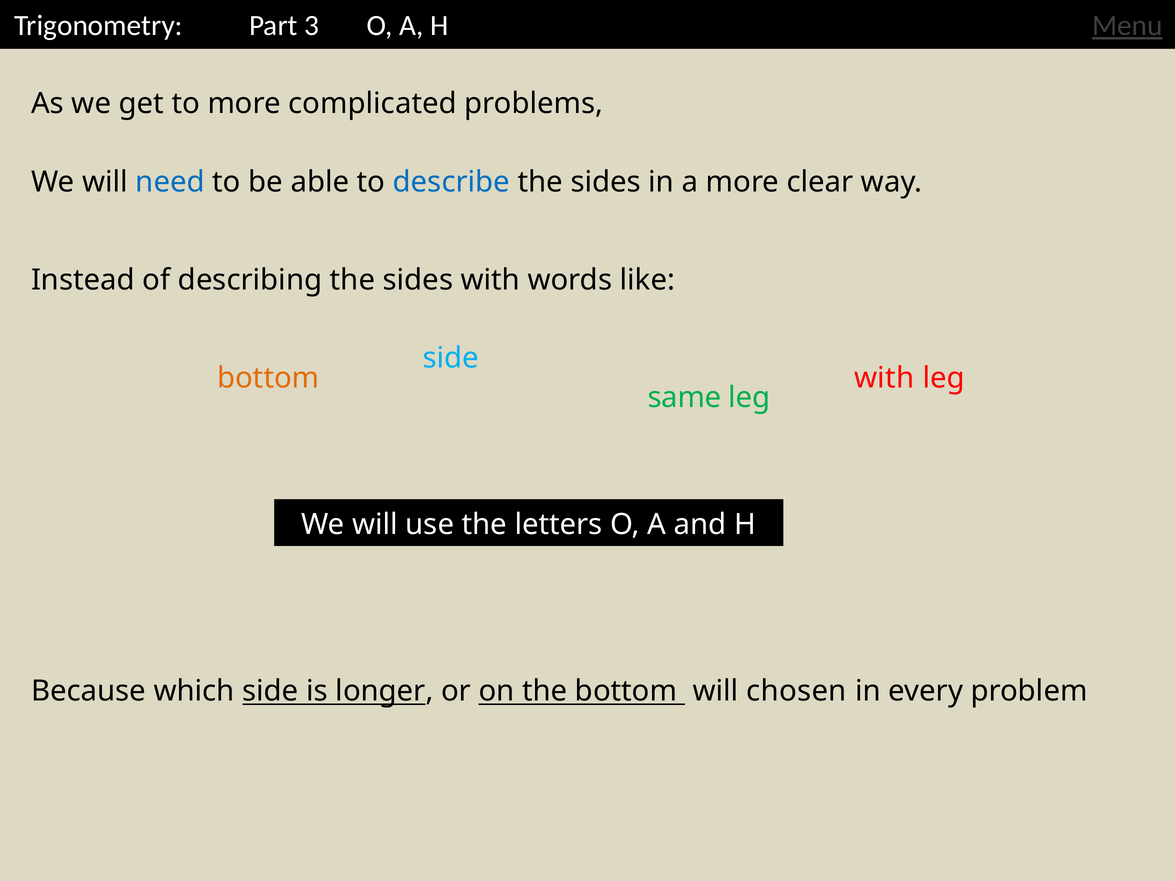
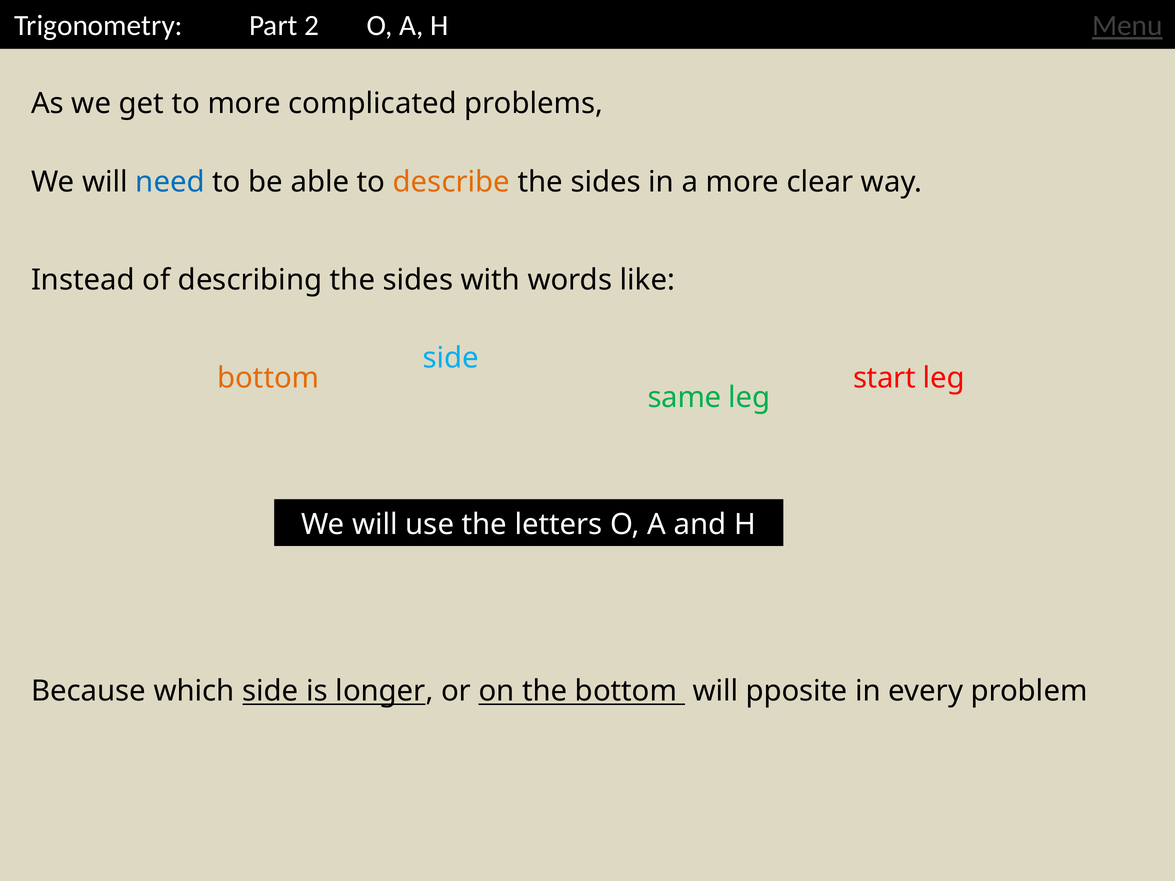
3: 3 -> 2 (312, 25)
describe colour: blue -> orange (451, 182)
with: with -> start (885, 378)
chosen: chosen -> pposite (797, 691)
